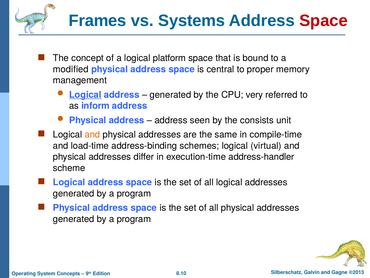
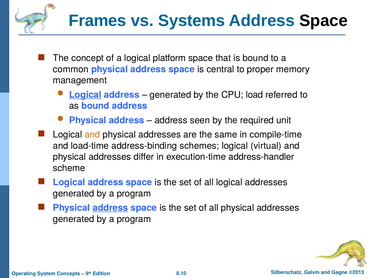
Space colour: red -> black (323, 21)
modified: modified -> common (71, 69)
very: very -> load (254, 95)
as inform: inform -> bound (95, 106)
consists: consists -> required (257, 120)
address underline: none -> present (110, 207)
